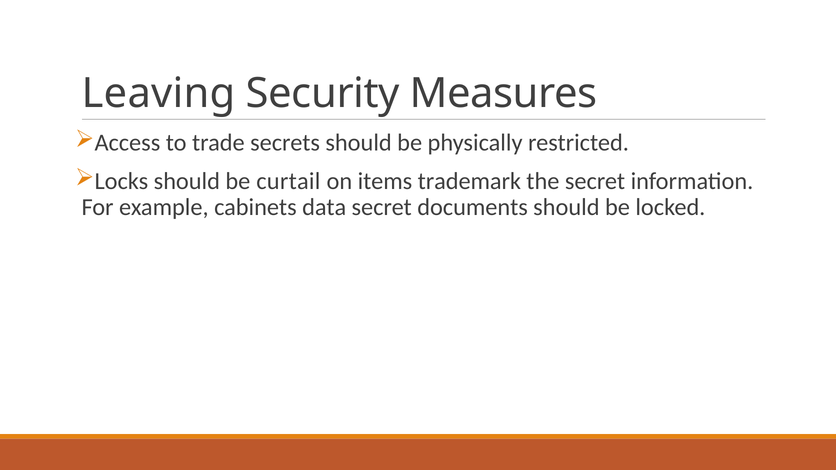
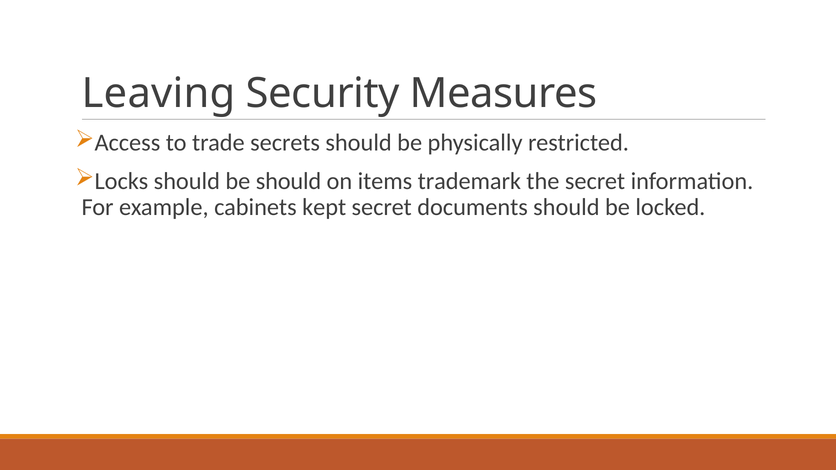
be curtail: curtail -> should (289, 181)
data: data -> kept (324, 207)
